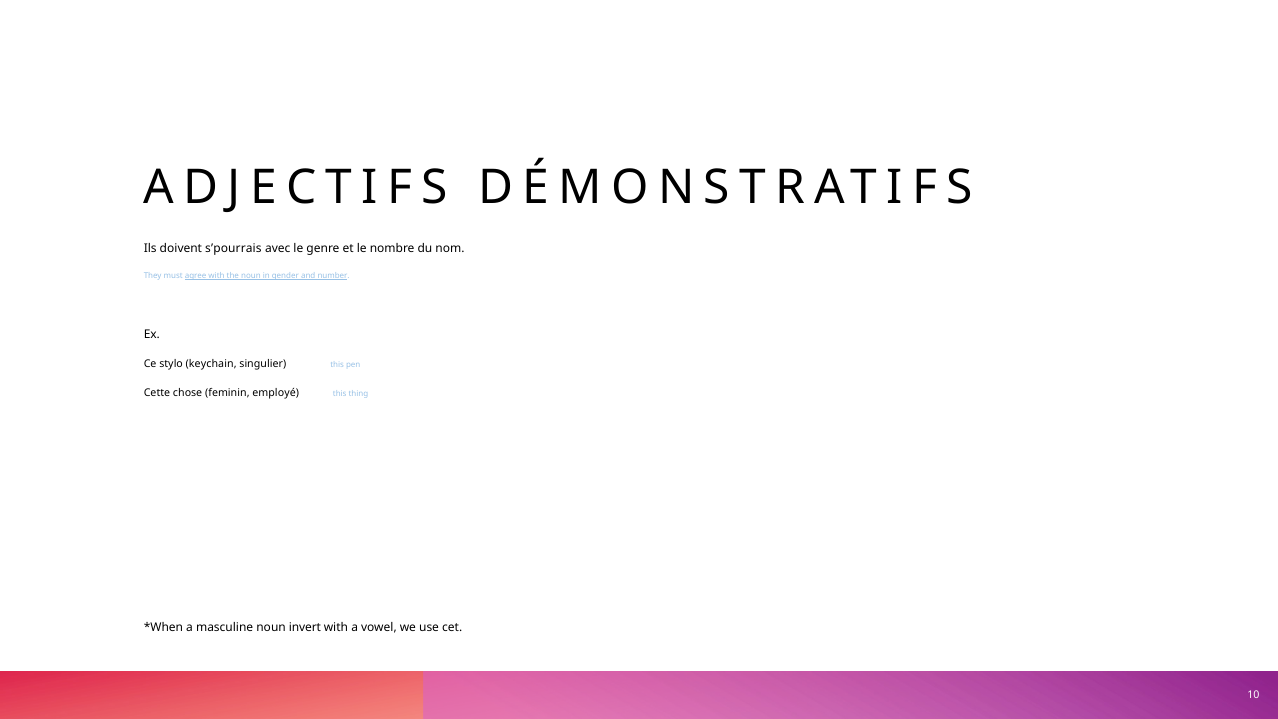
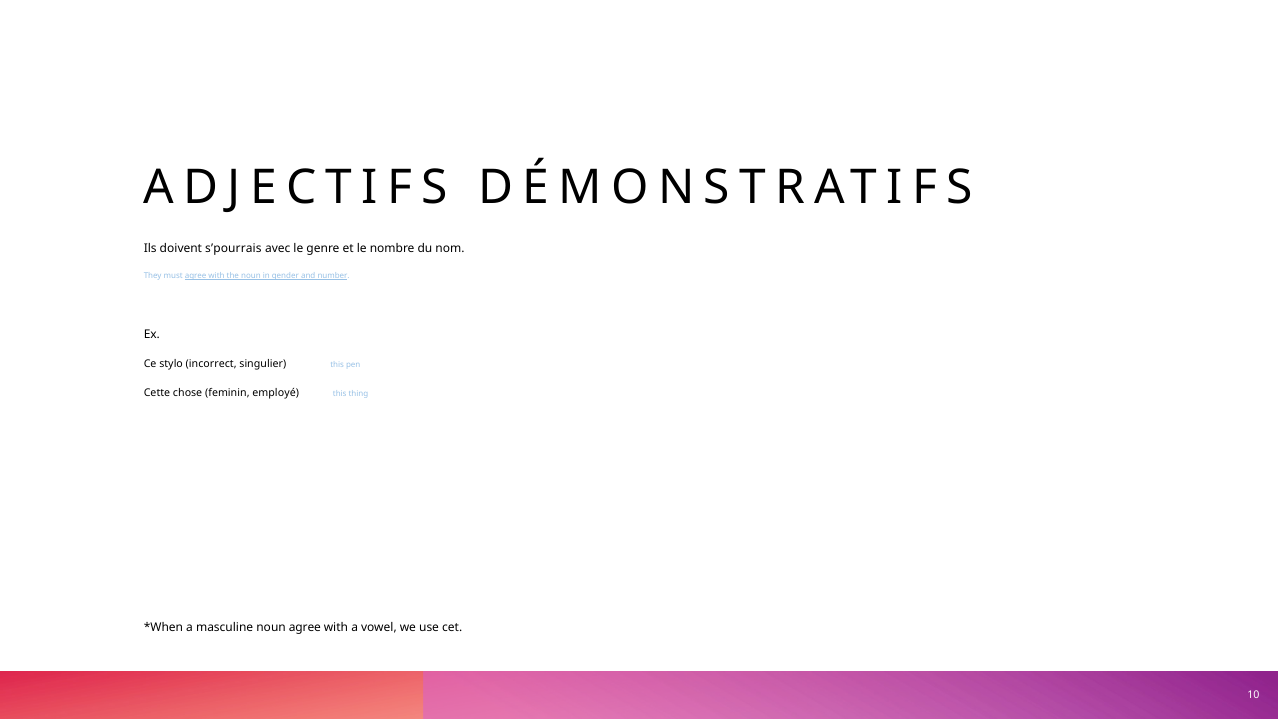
keychain: keychain -> incorrect (211, 364)
noun invert: invert -> agree (305, 627)
